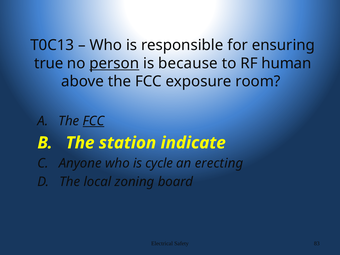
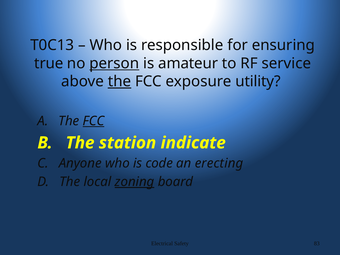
because: because -> amateur (188, 63)
human: human -> service (286, 63)
the underline: none -> present (120, 82)
room: room -> utility (258, 82)
cycle: cycle -> code (159, 163)
zoning underline: none -> present (135, 182)
